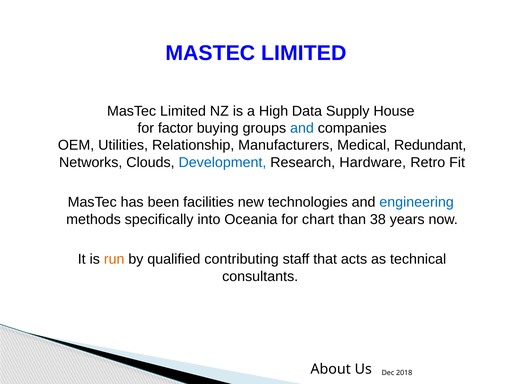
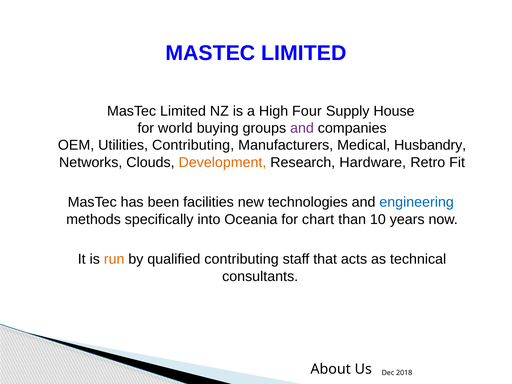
Data: Data -> Four (307, 111)
factor: factor -> world (175, 128)
and colour: blue -> purple (302, 128)
Utilities Relationship: Relationship -> Contributing (193, 145)
Redundant: Redundant -> Husbandry (430, 145)
Development colour: blue -> orange (222, 162)
38: 38 -> 10 (378, 219)
